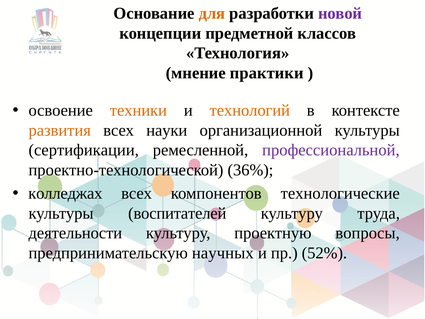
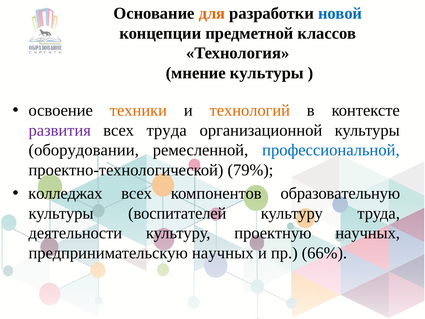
новой colour: purple -> blue (340, 13)
мнение практики: практики -> культуры (267, 73)
развития colour: orange -> purple (60, 130)
всех науки: науки -> труда (167, 130)
сертификации: сертификации -> оборудовании (84, 150)
профессиональной colour: purple -> blue (331, 150)
36%: 36% -> 79% (250, 170)
технологические: технологические -> образовательную (340, 193)
проектную вопросы: вопросы -> научных (368, 233)
52%: 52% -> 66% (324, 253)
